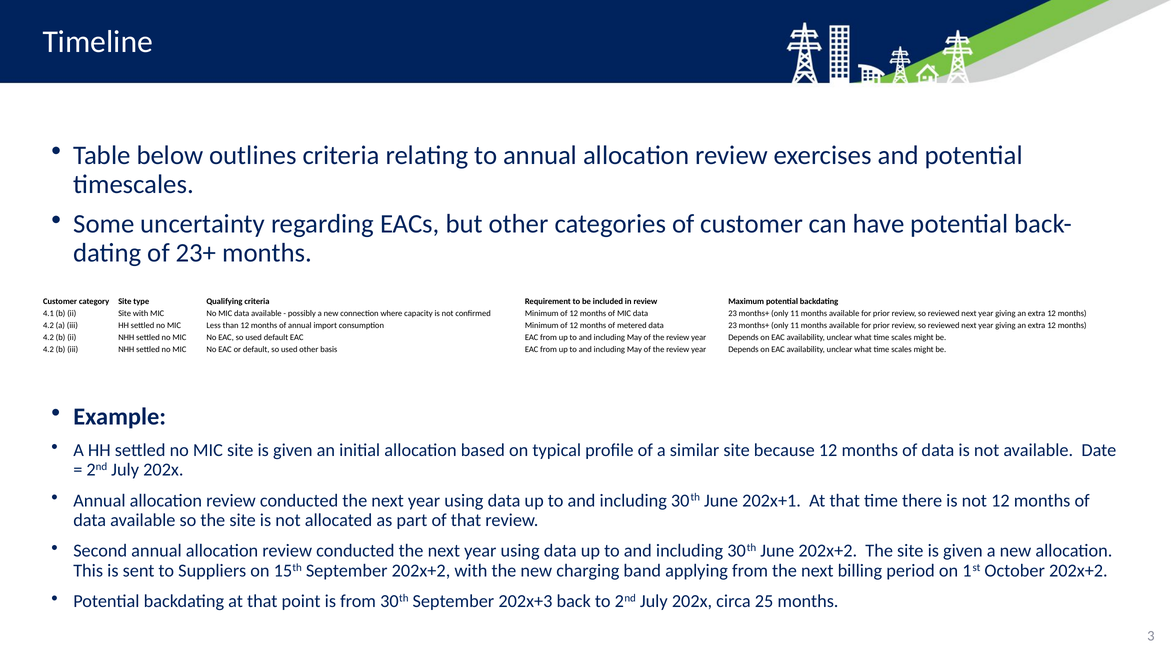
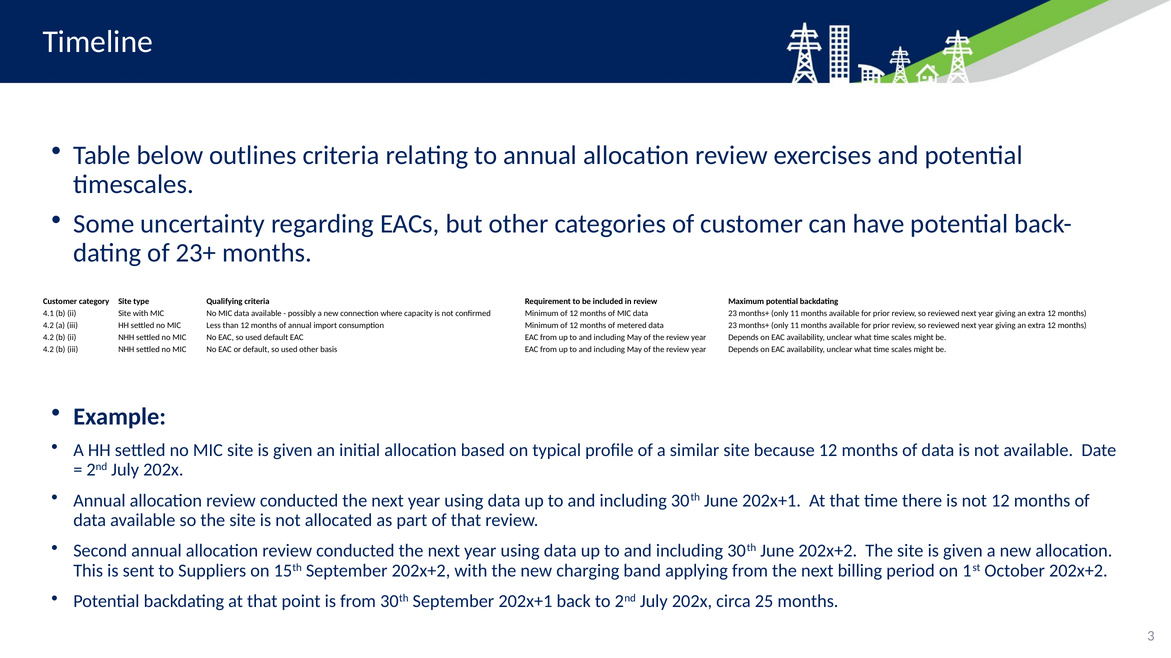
September 202x+3: 202x+3 -> 202x+1 (525, 602)
